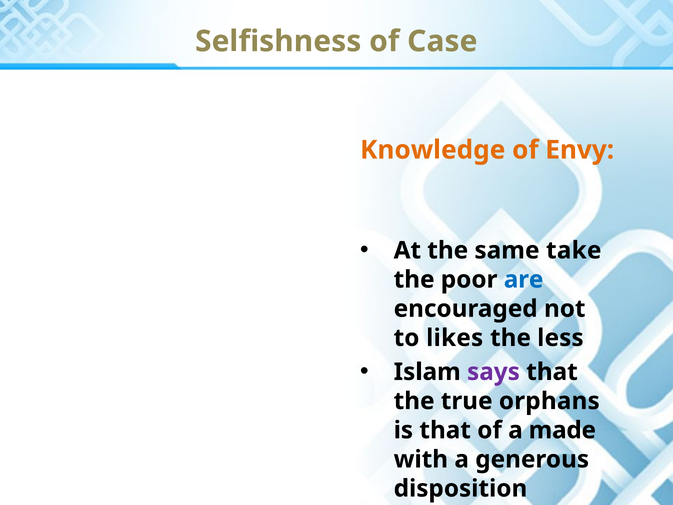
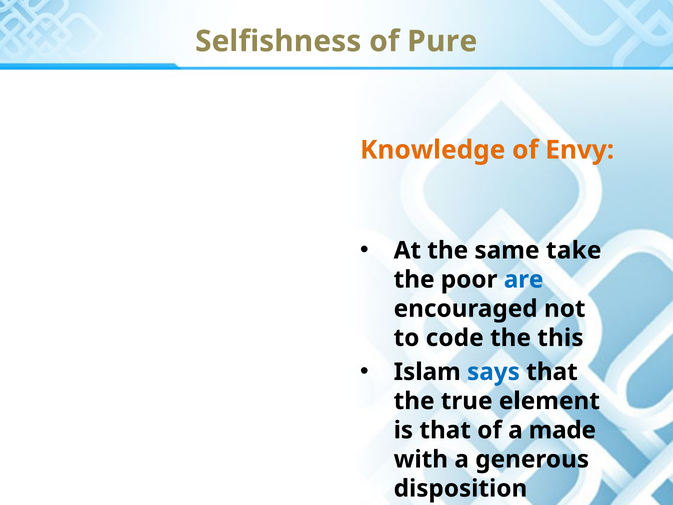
Case: Case -> Pure (442, 41)
likes: likes -> code (455, 338)
less: less -> this (560, 338)
says colour: purple -> blue (493, 372)
orphans: orphans -> element (549, 401)
